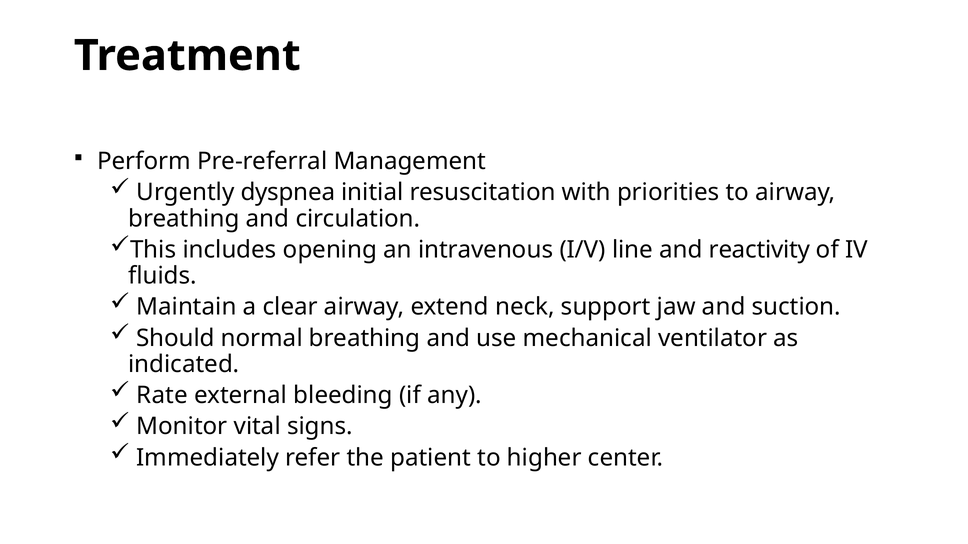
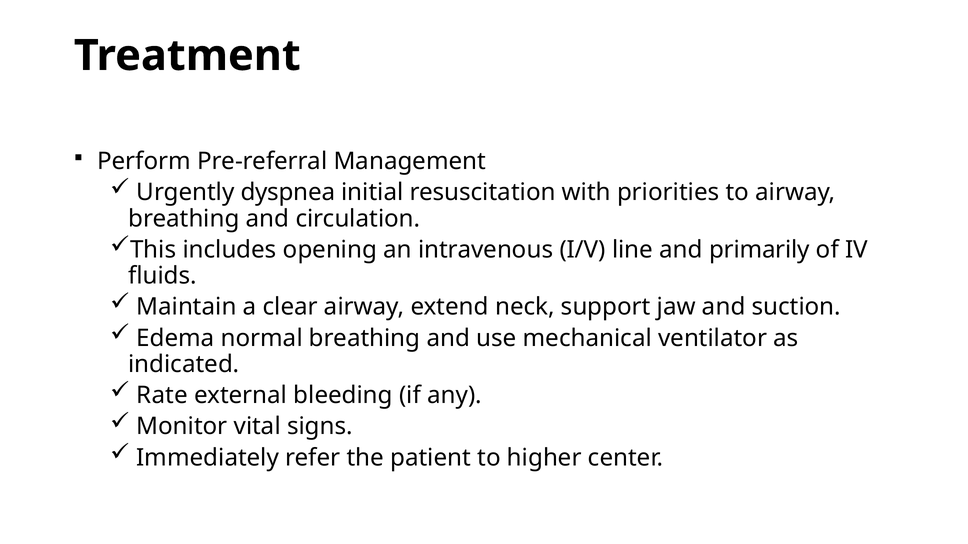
reactivity: reactivity -> primarily (759, 250)
Should: Should -> Edema (175, 338)
